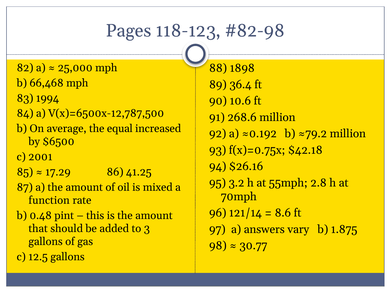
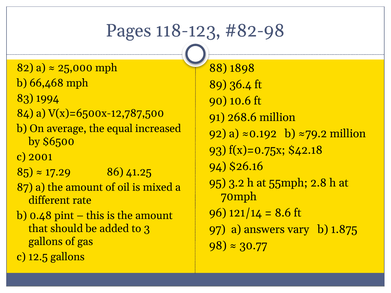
function: function -> different (49, 200)
